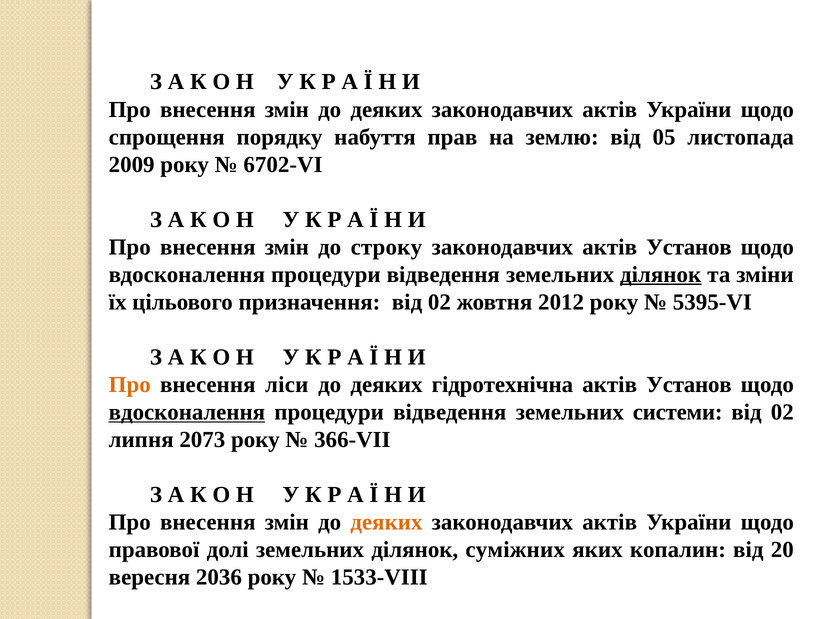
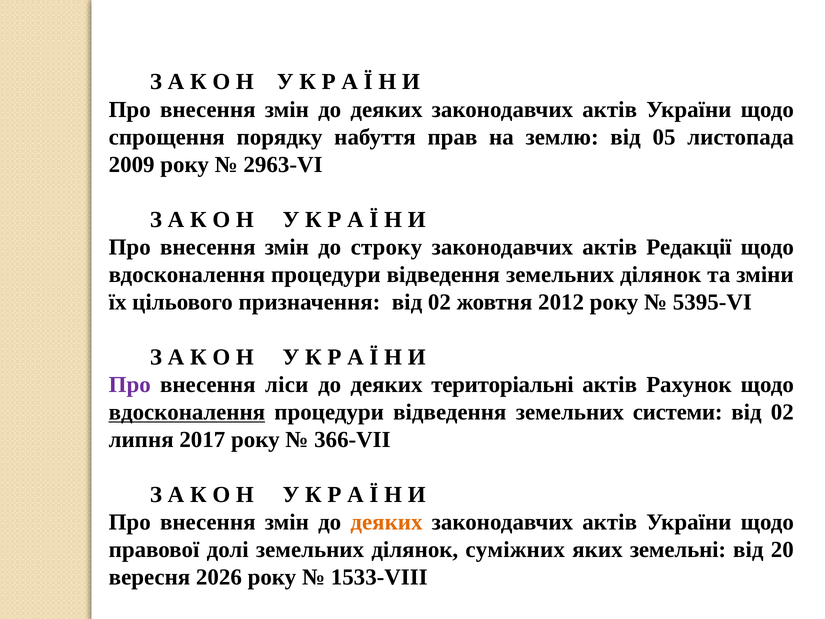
6702-VI: 6702-VI -> 2963-VI (283, 164)
законодавчих актів Установ: Установ -> Редакції (689, 247)
ділянок underline: present -> none (661, 274)
Про colour: orange -> purple (130, 385)
гідротехнічна: гідротехнічна -> територіальні (502, 385)
Установ: Установ -> Рахунок (689, 385)
2073: 2073 -> 2017 (202, 440)
копалин: копалин -> земельні (678, 550)
2036: 2036 -> 2026 (219, 577)
